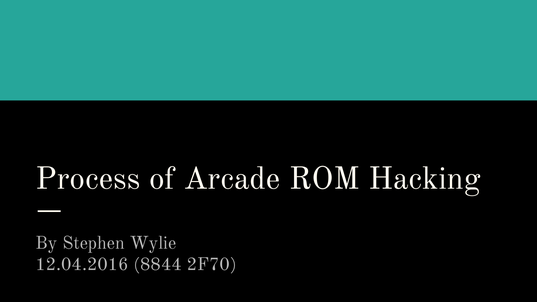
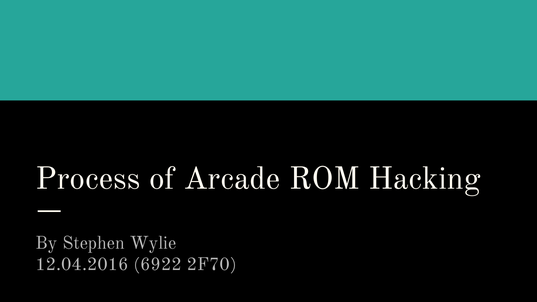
8844: 8844 -> 6922 (158, 264)
